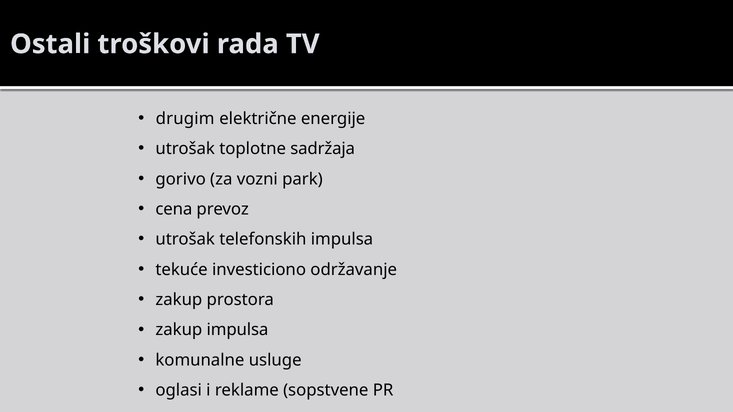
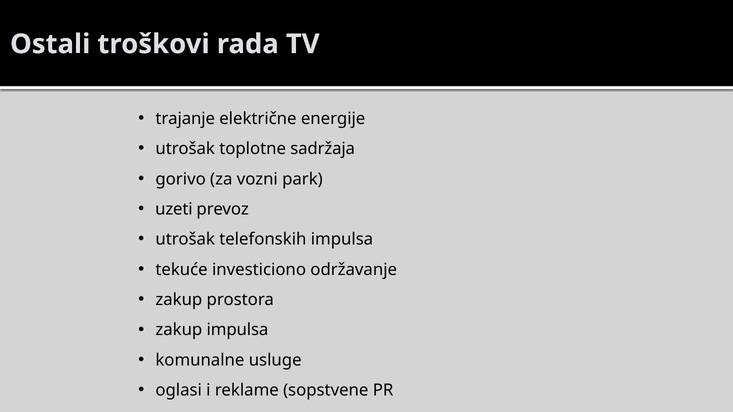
drugim: drugim -> trajanje (185, 119)
cena: cena -> uzeti (174, 209)
